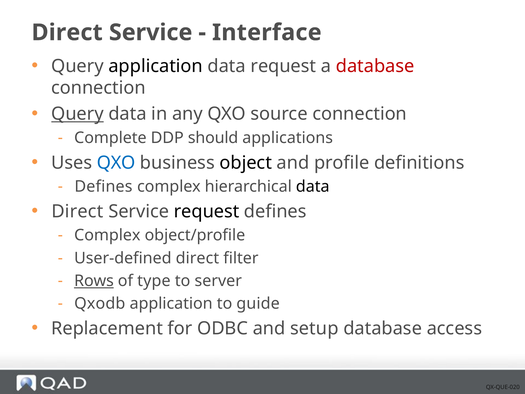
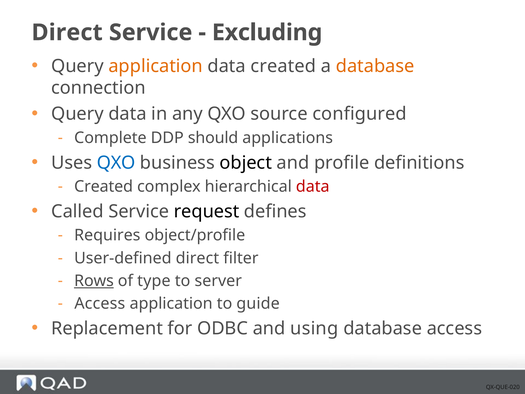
Interface: Interface -> Excluding (267, 32)
application colour: black -> orange (156, 66)
data request: request -> created (283, 66)
database colour: red -> orange (375, 66)
Query underline: present -> none (77, 114)
source connection: connection -> configured (360, 114)
Defines: Defines -> Created (104, 186)
data colour: black -> red (313, 186)
Direct: Direct -> Called (77, 211)
Complex: Complex -> Requires (107, 235)
Qxodb: Qxodb -> Access (100, 303)
setup: setup -> using (314, 328)
